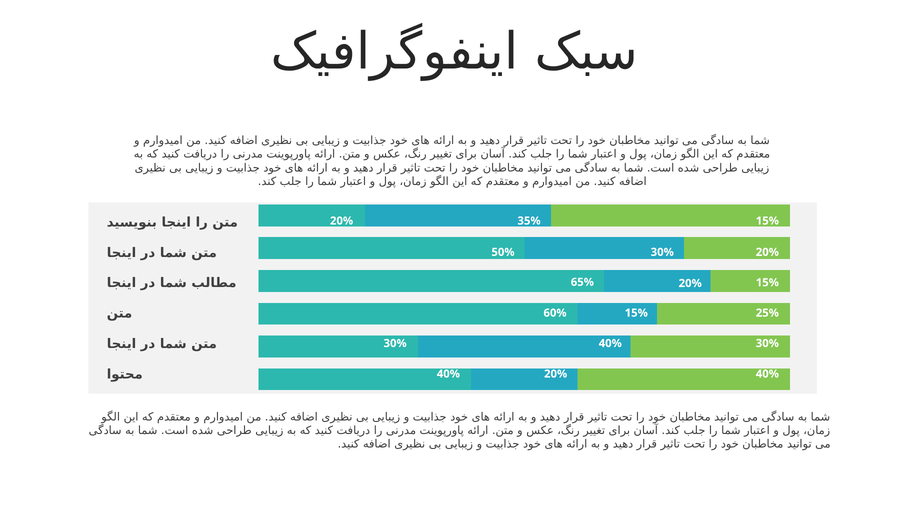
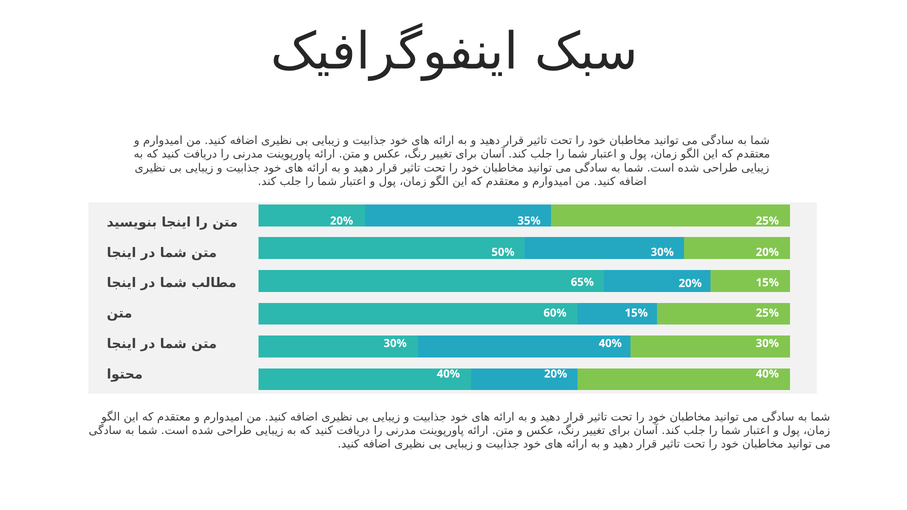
15%: 15% -> 25% (767, 221)
